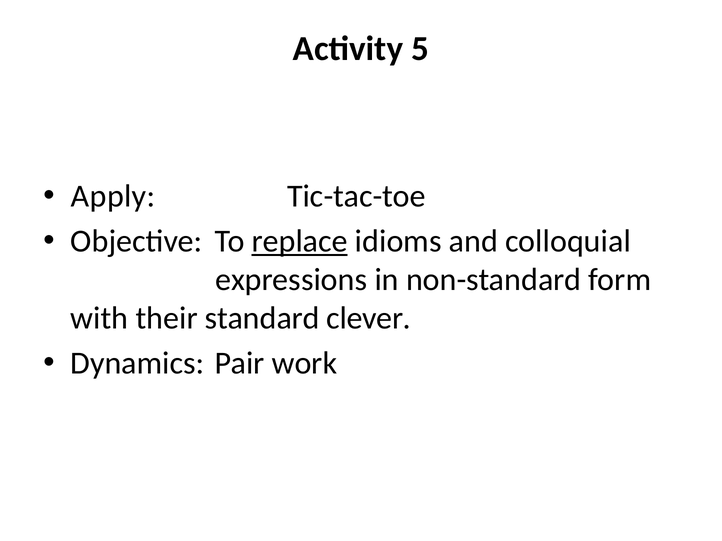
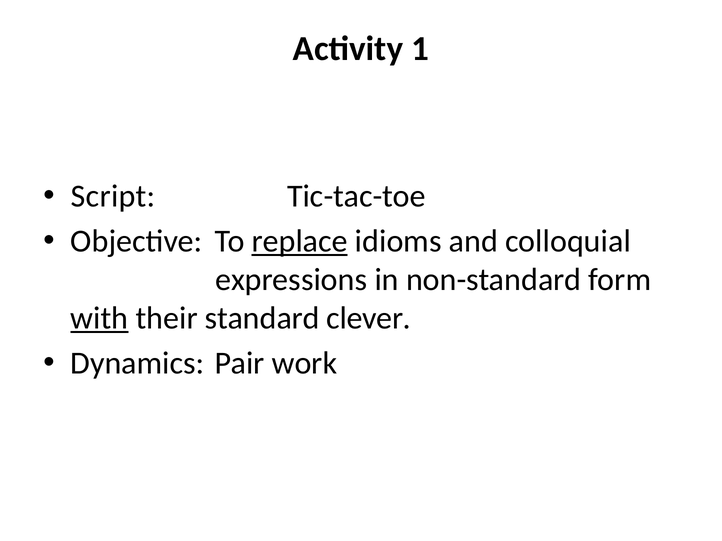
5: 5 -> 1 (420, 49)
Apply: Apply -> Script (113, 196)
with underline: none -> present (99, 319)
